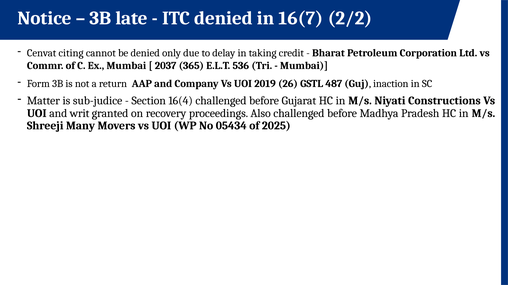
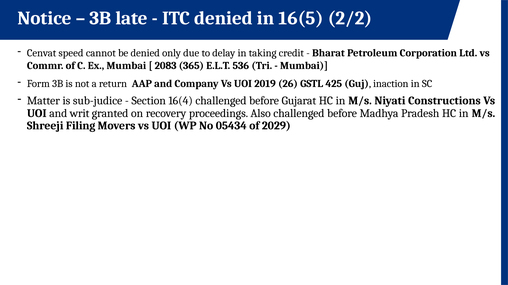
16(7: 16(7 -> 16(5 (301, 18)
citing: citing -> speed (71, 53)
2037: 2037 -> 2083 (166, 66)
487: 487 -> 425 (334, 84)
Many: Many -> Filing (81, 126)
2025: 2025 -> 2029 (276, 126)
